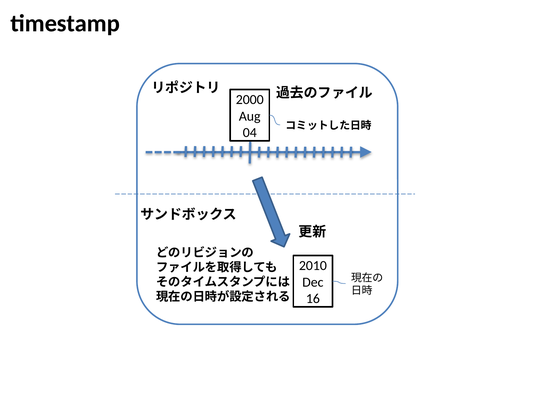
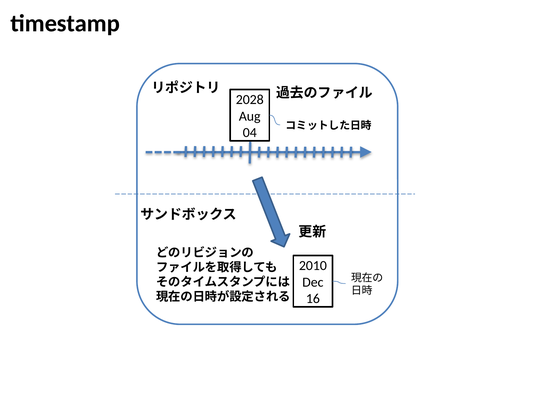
2000: 2000 -> 2028 (250, 100)
